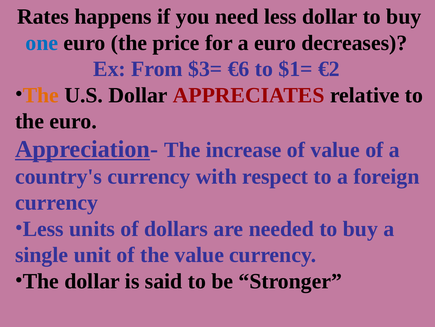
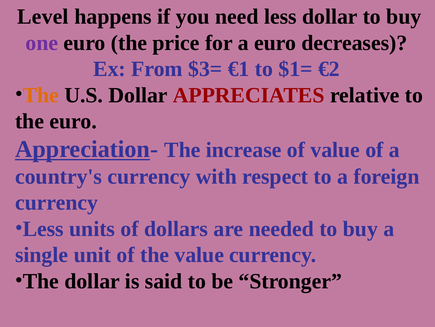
Rates: Rates -> Level (43, 17)
one colour: blue -> purple (42, 43)
€6: €6 -> €1 (239, 69)
